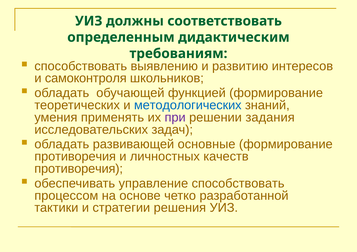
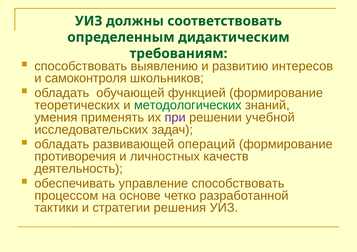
методологических colour: blue -> green (188, 105)
задания: задания -> учебной (270, 118)
основные: основные -> операций (207, 145)
противоречия: противоречия -> деятельность (79, 169)
